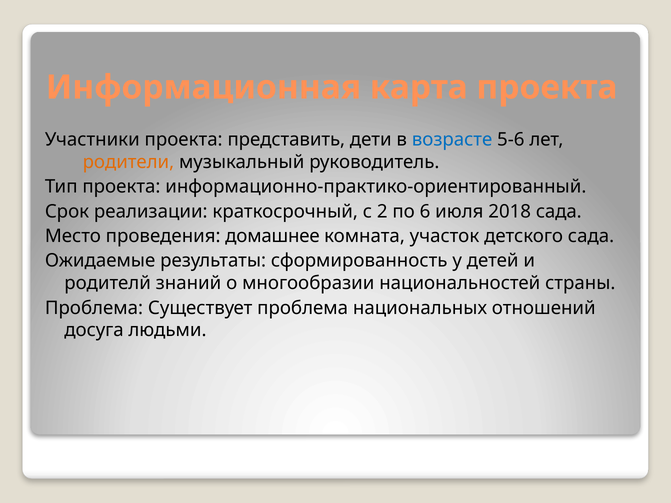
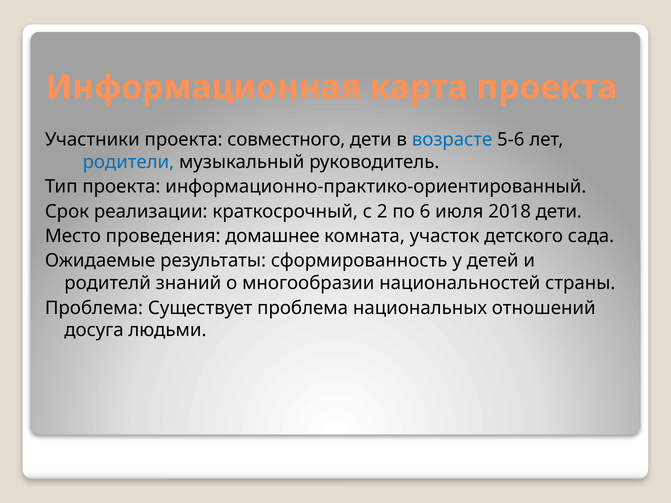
представить: представить -> совместного (286, 140)
родители colour: orange -> blue (128, 162)
2018 сада: сада -> дети (559, 212)
